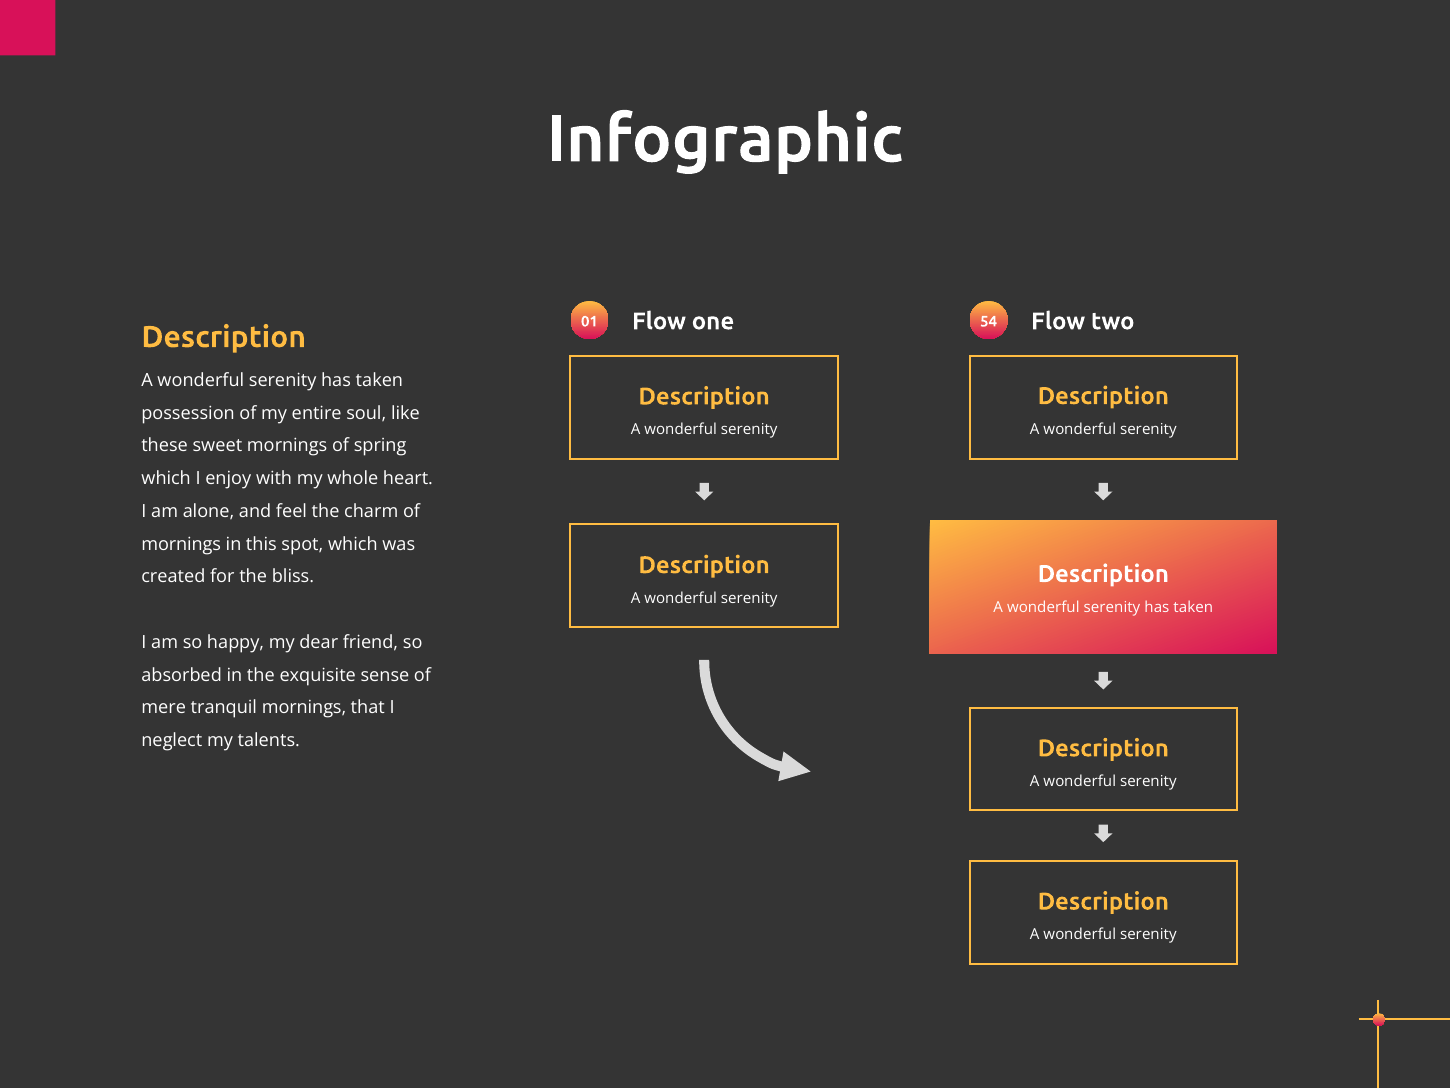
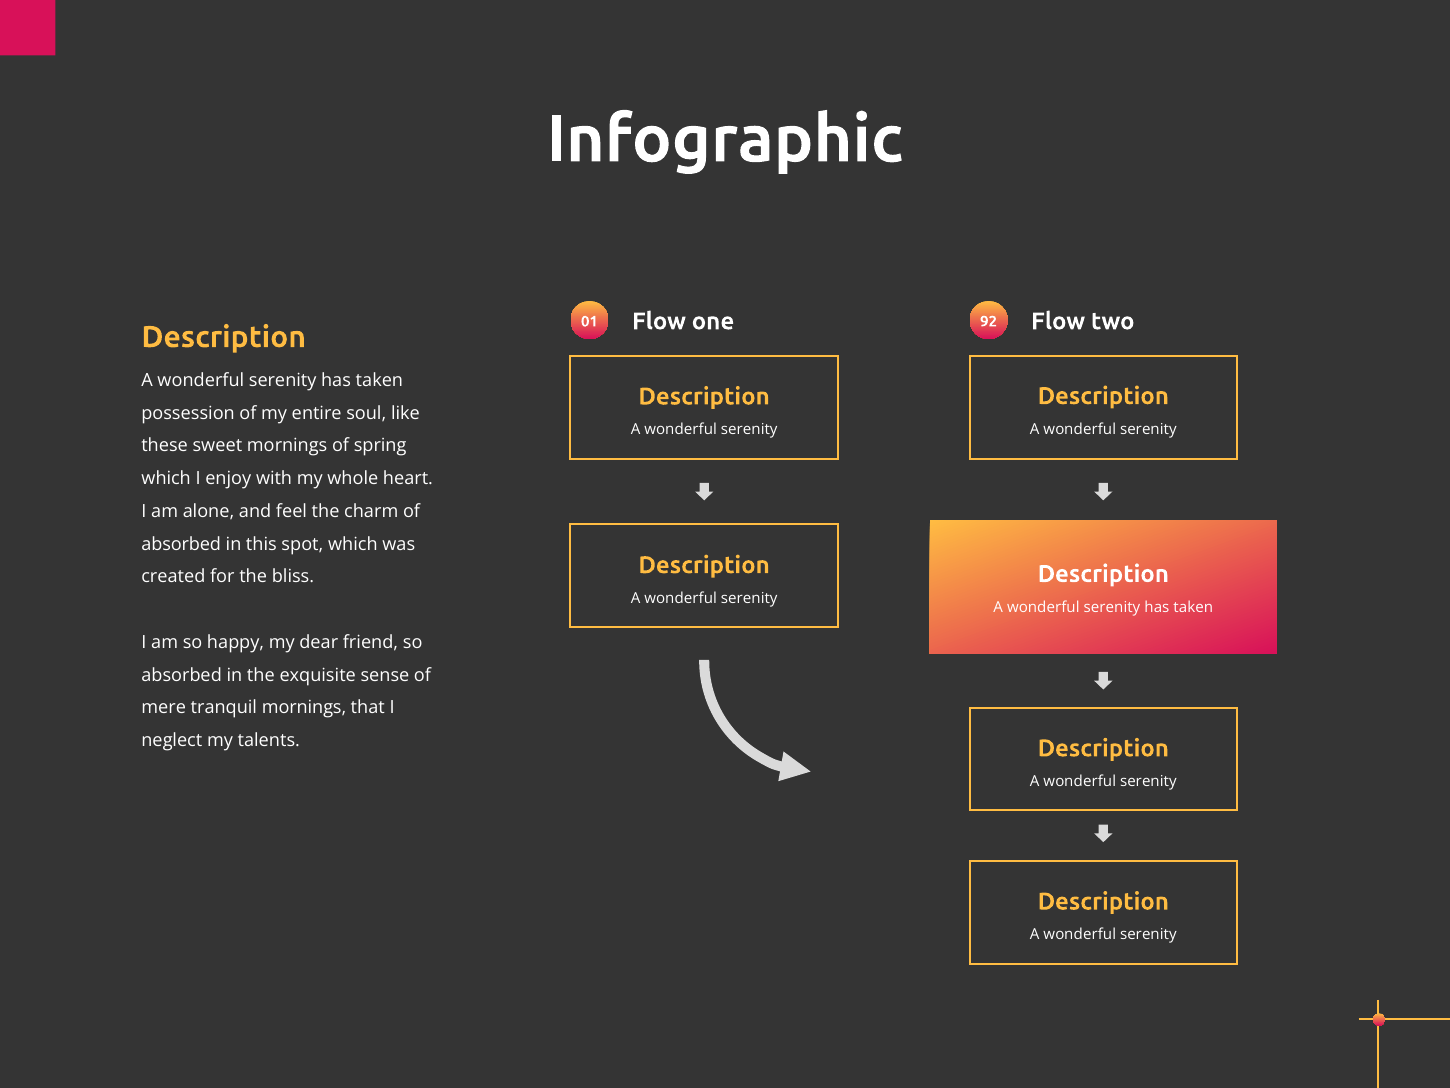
54: 54 -> 92 (989, 321)
mornings: mornings -> absorbed (181, 544)
